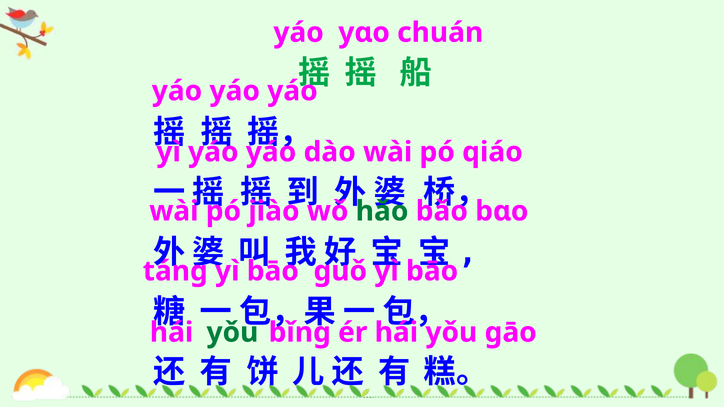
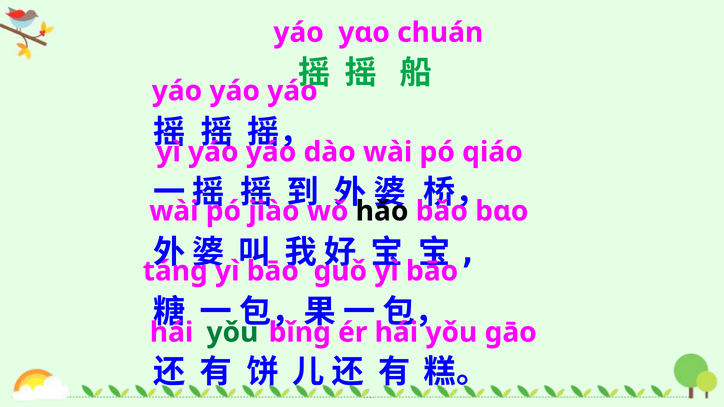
hǎo colour: green -> black (382, 211)
